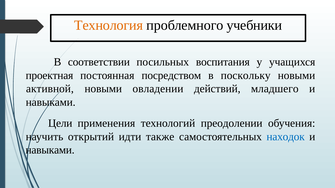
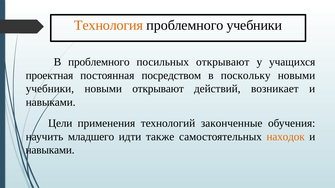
В соответствии: соответствии -> проблемного (99, 62)
посильных воспитания: воспитания -> открывают (223, 62)
активной: активной -> учебники (50, 89)
новыми овладении: овладении -> открывают (158, 89)
младшего: младшего -> возникает (275, 89)
преодолении: преодолении -> законченные (232, 123)
открытий: открытий -> младшего (91, 137)
находок colour: blue -> orange (286, 137)
